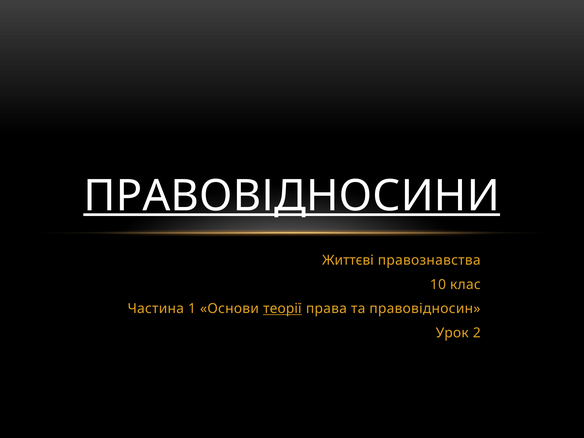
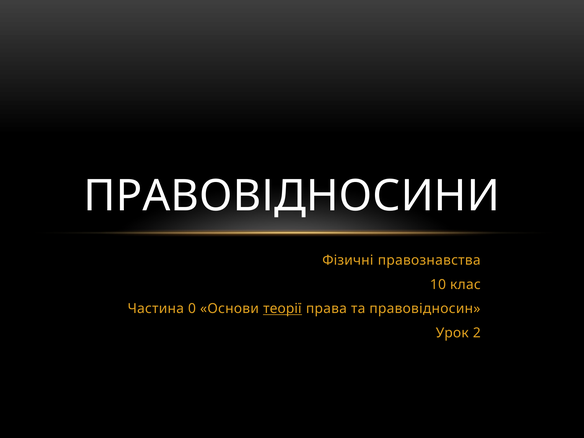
ПРАВОВІДНОСИНИ underline: present -> none (292, 196)
Життєві: Життєві -> Фізичні (348, 260)
1: 1 -> 0 (192, 309)
